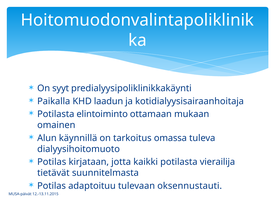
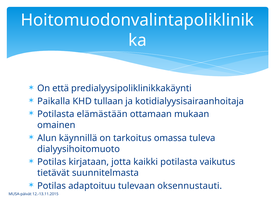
syyt: syyt -> että (61, 88)
laadun: laadun -> tullaan (109, 101)
elintoiminto: elintoiminto -> elämästään (102, 114)
vierailija: vierailija -> vaikutus (217, 161)
